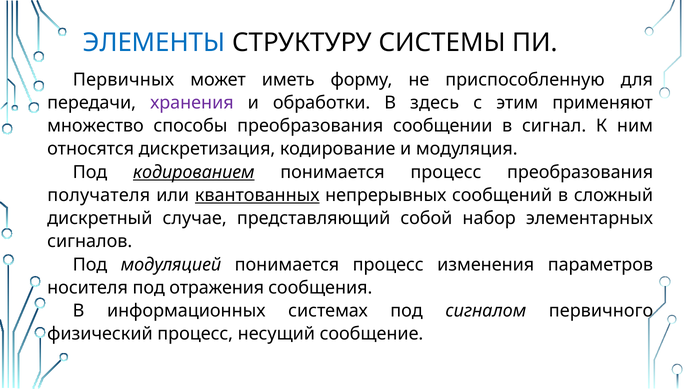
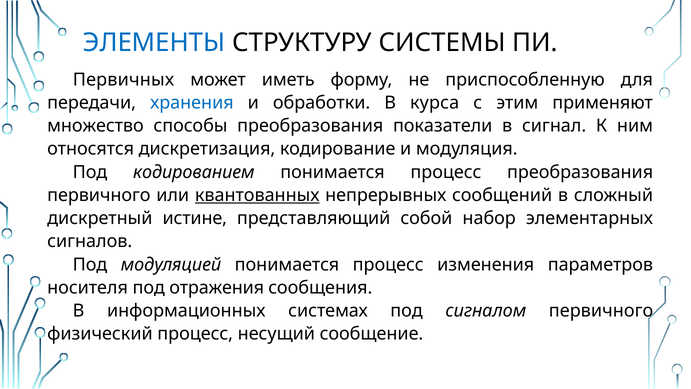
хранения colour: purple -> blue (192, 103)
здесь: здесь -> курса (435, 103)
сообщении: сообщении -> показатели (443, 126)
кодированием underline: present -> none (194, 172)
получателя: получателя -> первичного (99, 195)
случае: случае -> истине (195, 218)
